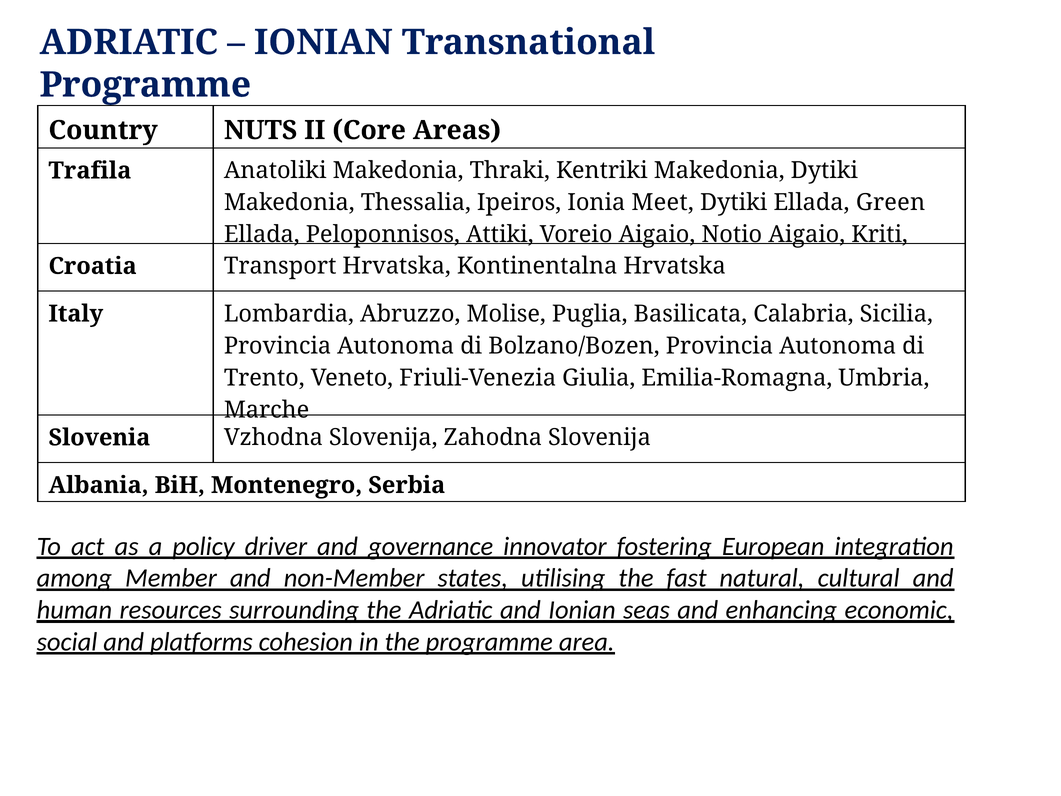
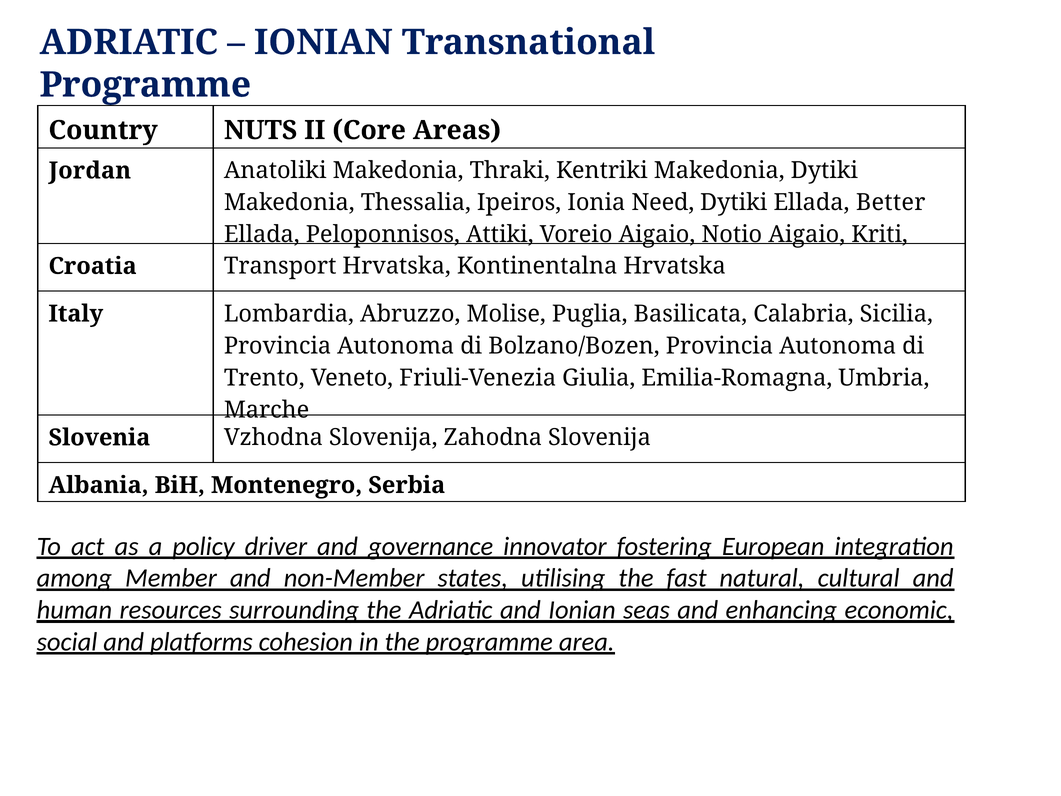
Trafila: Trafila -> Jordan (90, 171)
Meet: Meet -> Need (663, 203)
Green: Green -> Better (891, 203)
